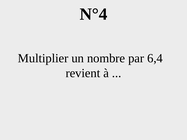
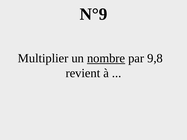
N°4: N°4 -> N°9 (93, 14)
nombre underline: none -> present (106, 58)
6,4: 6,4 -> 9,8 (155, 58)
